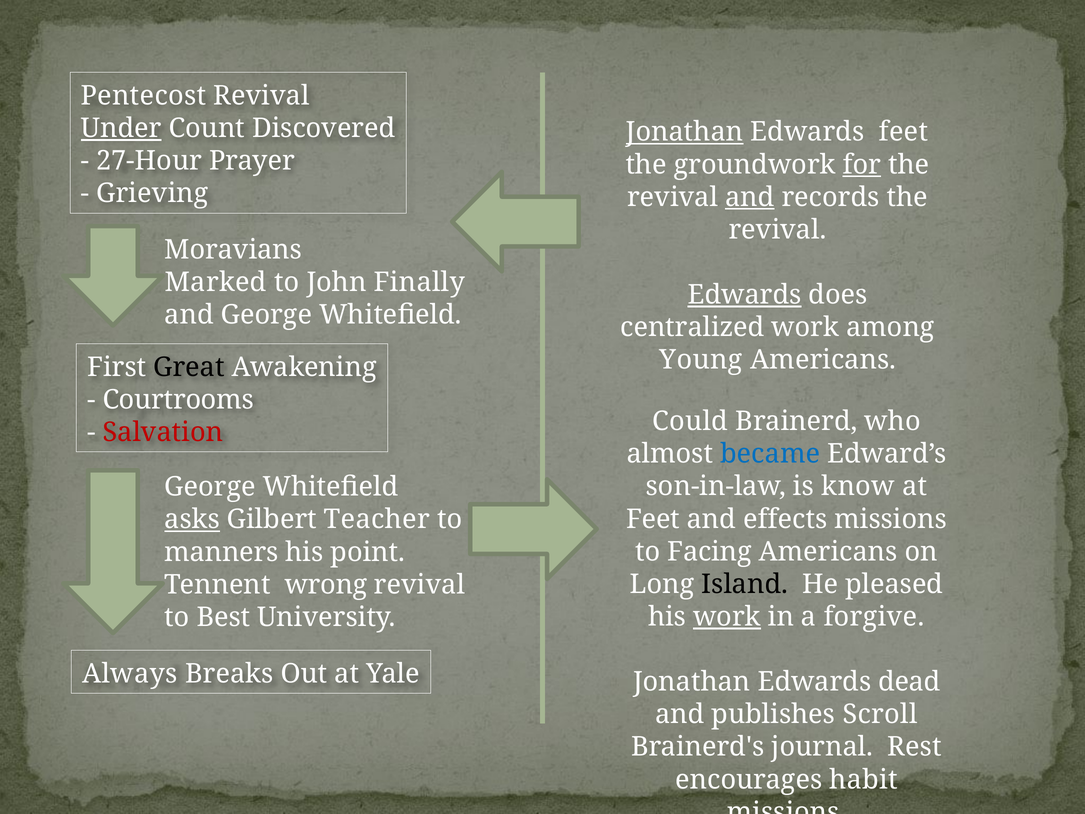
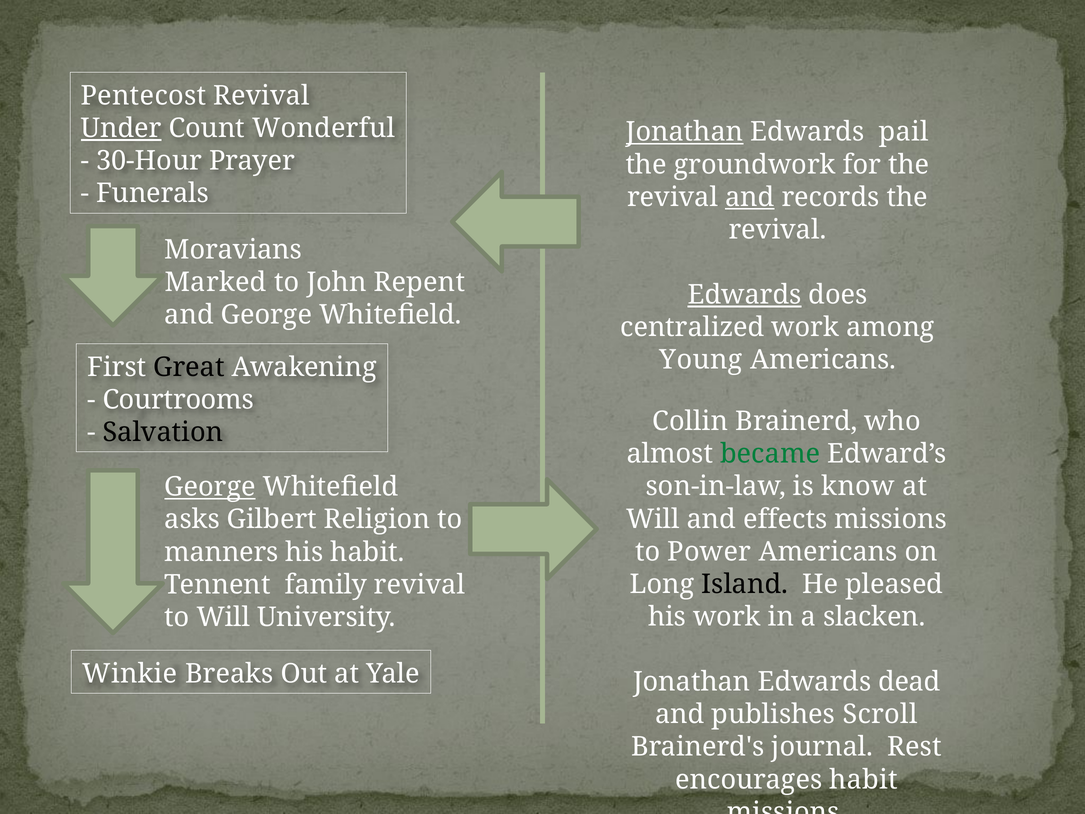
Discovered: Discovered -> Wonderful (324, 128)
Edwards feet: feet -> pail (904, 132)
27-Hour: 27-Hour -> 30-Hour (149, 161)
for underline: present -> none (862, 165)
Grieving: Grieving -> Funerals (152, 193)
Finally: Finally -> Repent (419, 282)
Could: Could -> Collin (690, 421)
Salvation colour: red -> black (163, 432)
became colour: blue -> green (770, 454)
George underline: none -> present (210, 487)
Feet: Feet -> Will (653, 519)
asks underline: present -> none (192, 519)
Teacher: Teacher -> Religion (377, 519)
Facing: Facing -> Power (709, 551)
his point: point -> habit (368, 552)
wrong: wrong -> family (326, 584)
work underline: present -> none (727, 617)
forgive: forgive -> slacken (874, 617)
to Best: Best -> Will (223, 617)
Always: Always -> Winkie (130, 673)
